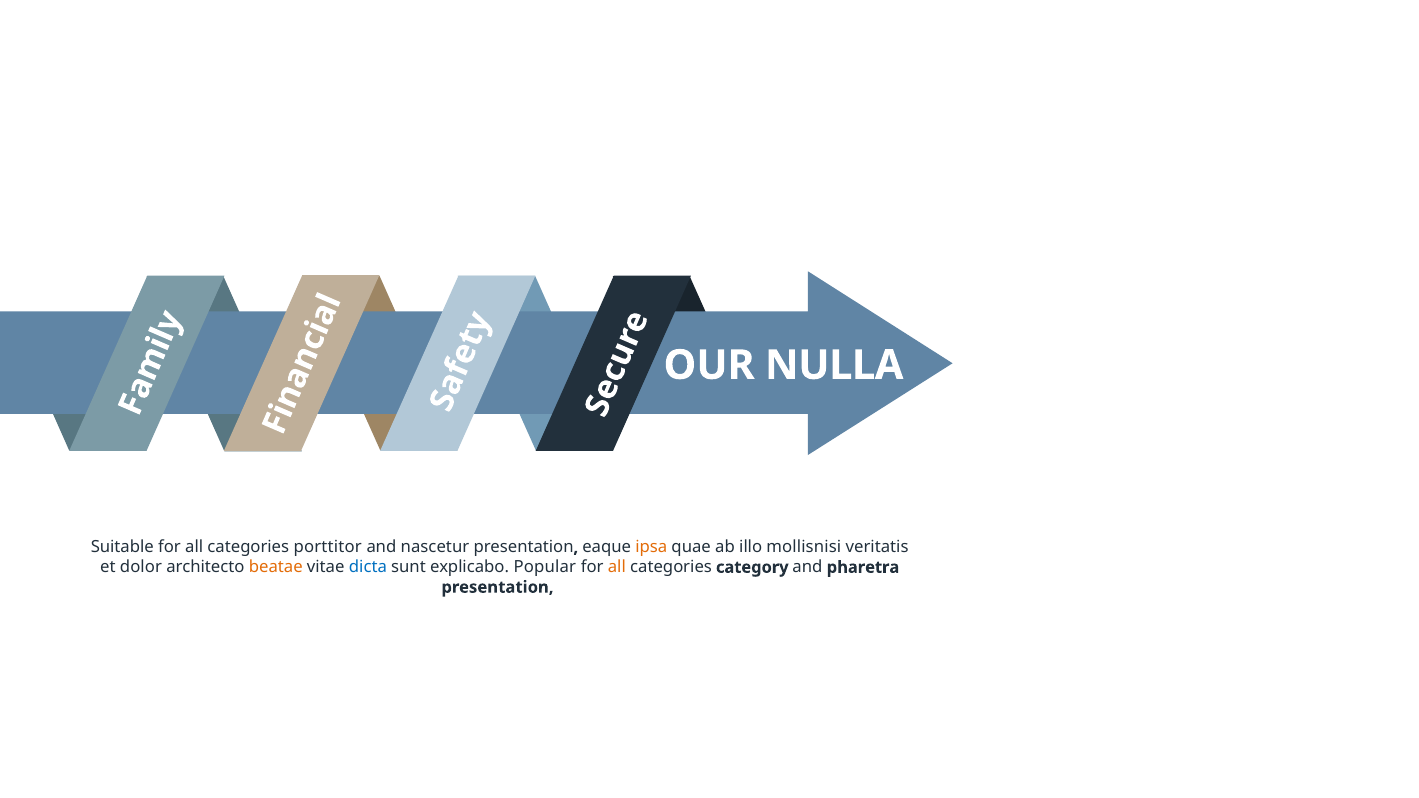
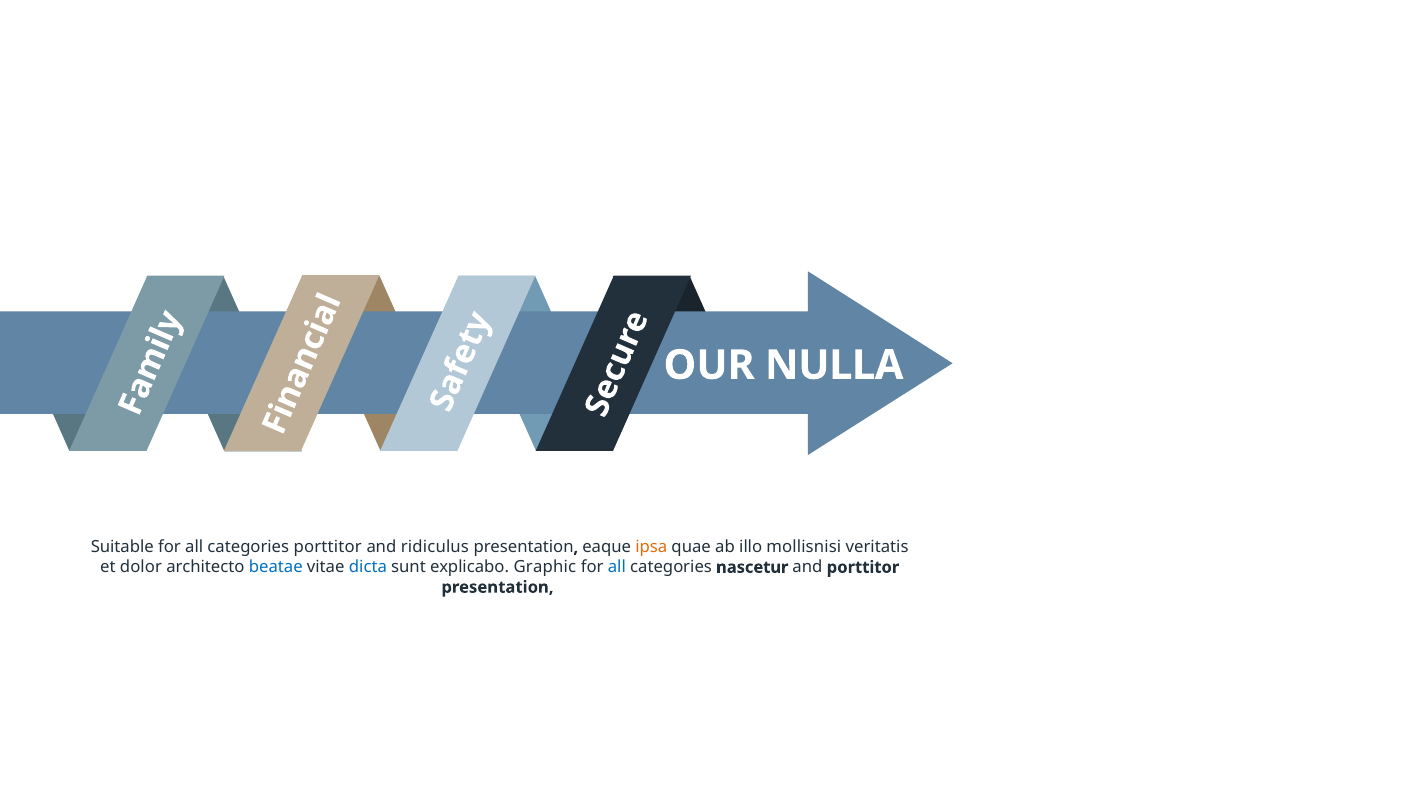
nascetur: nascetur -> ridiculus (435, 547)
beatae colour: orange -> blue (276, 567)
Popular: Popular -> Graphic (545, 567)
all colour: orange -> blue (617, 567)
category: category -> nascetur (752, 567)
and pharetra: pharetra -> porttitor (863, 567)
